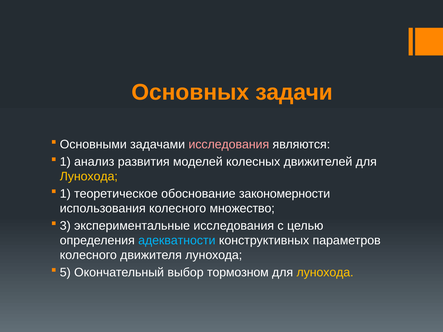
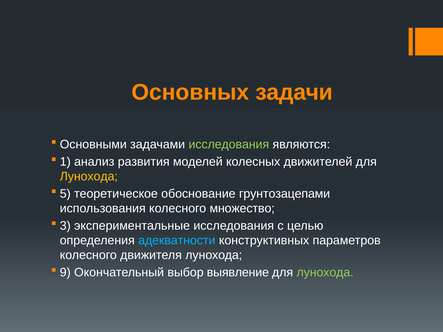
исследования colour: pink -> light green (229, 145)
1: 1 -> 5 (65, 194)
закономерности: закономерности -> грунтозацепами (285, 194)
5: 5 -> 9 (65, 273)
тормозном: тормозном -> выявление (238, 273)
лунохода colour: yellow -> light green (325, 273)
